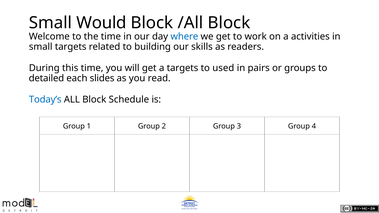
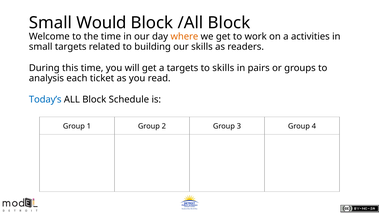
where colour: blue -> orange (184, 36)
to used: used -> skills (223, 68)
detailed: detailed -> analysis (46, 78)
slides: slides -> ticket (102, 78)
